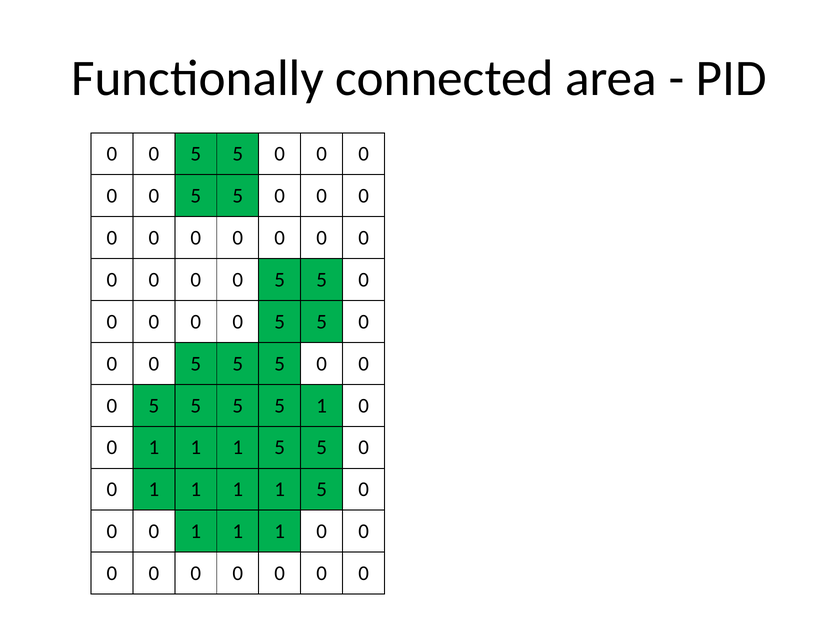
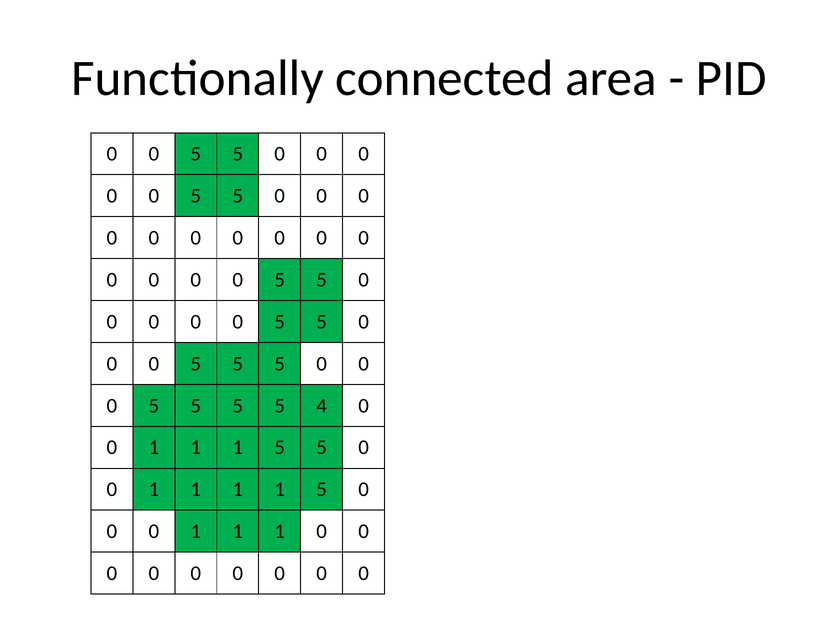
5 1: 1 -> 4 (322, 406)
